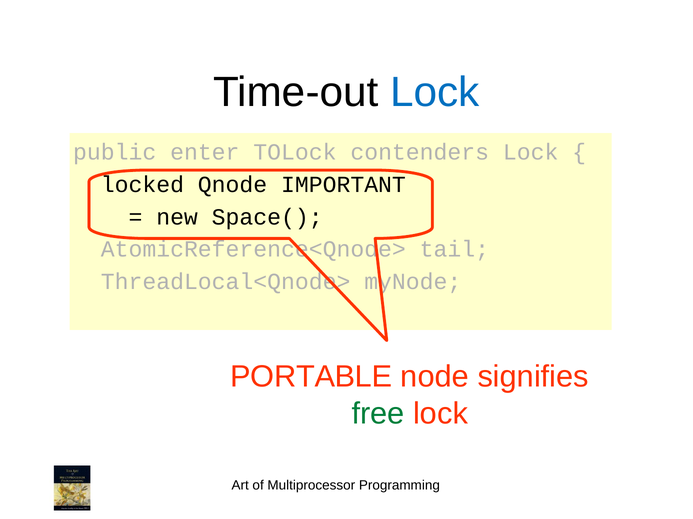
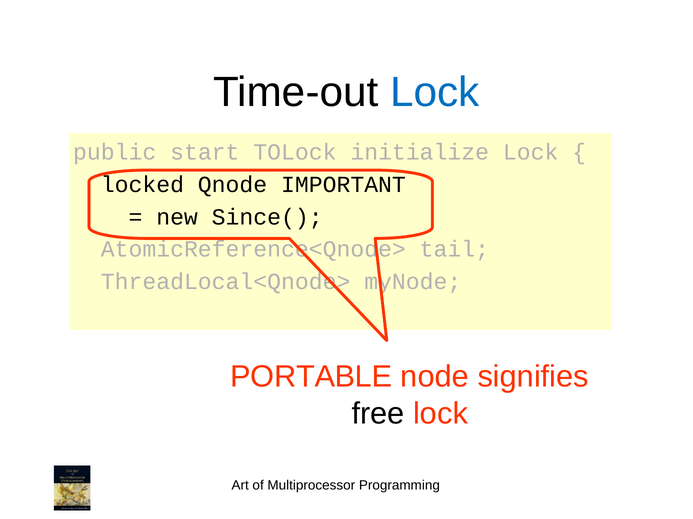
enter: enter -> start (205, 152)
contenders: contenders -> initialize (420, 152)
Space(: Space( -> Since( (267, 217)
free colour: green -> black (378, 414)
